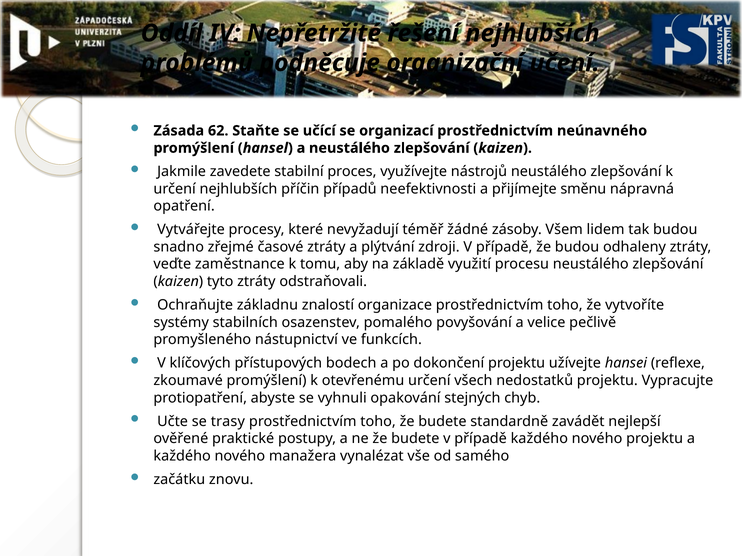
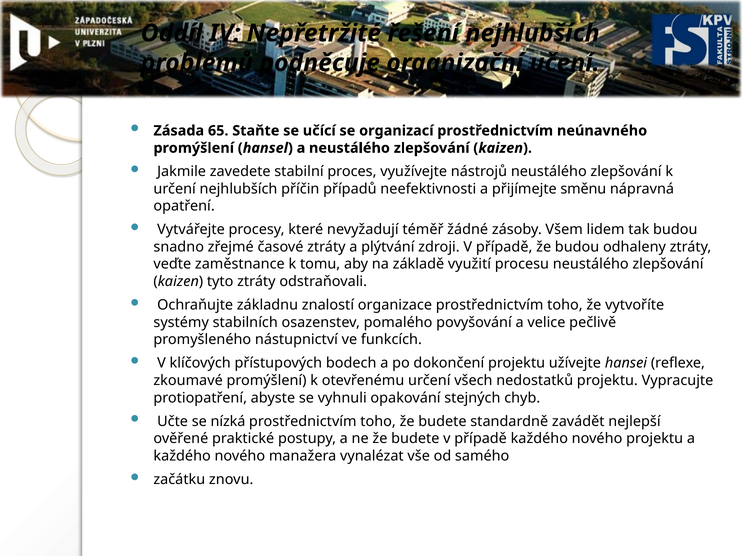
62: 62 -> 65 (218, 131)
trasy: trasy -> nízká (228, 422)
